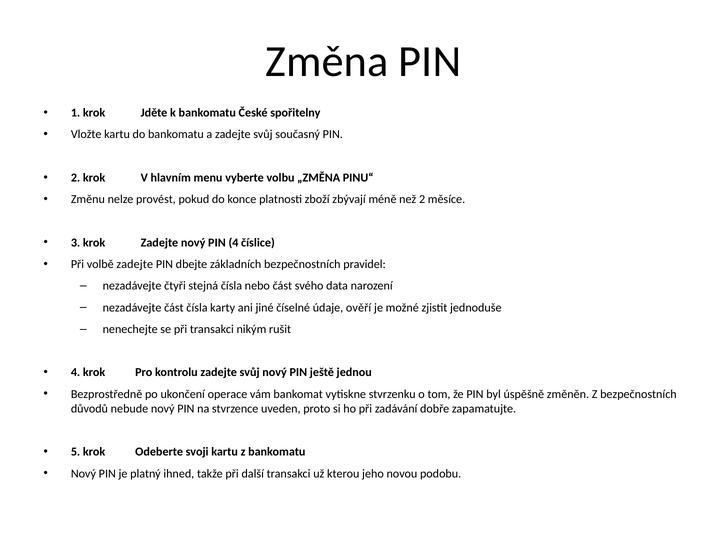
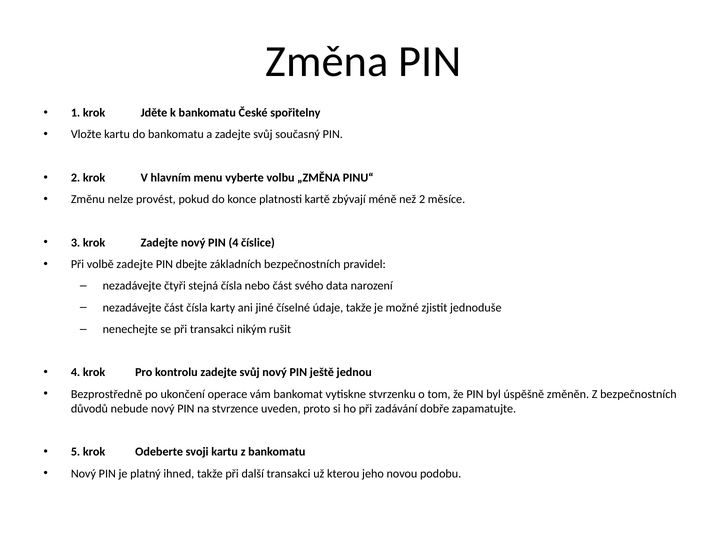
zboží: zboží -> kartě (317, 199)
údaje ověří: ověří -> takže (359, 307)
